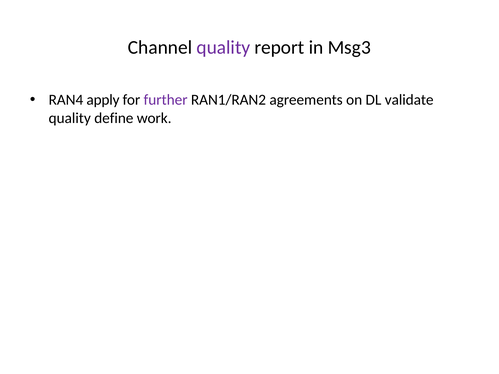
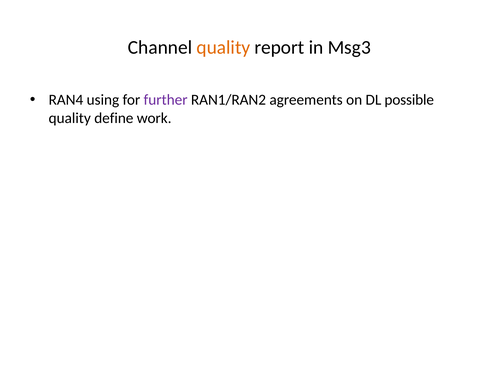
quality colour: purple -> orange (223, 48)
apply: apply -> using (103, 100)
validate: validate -> possible (409, 100)
